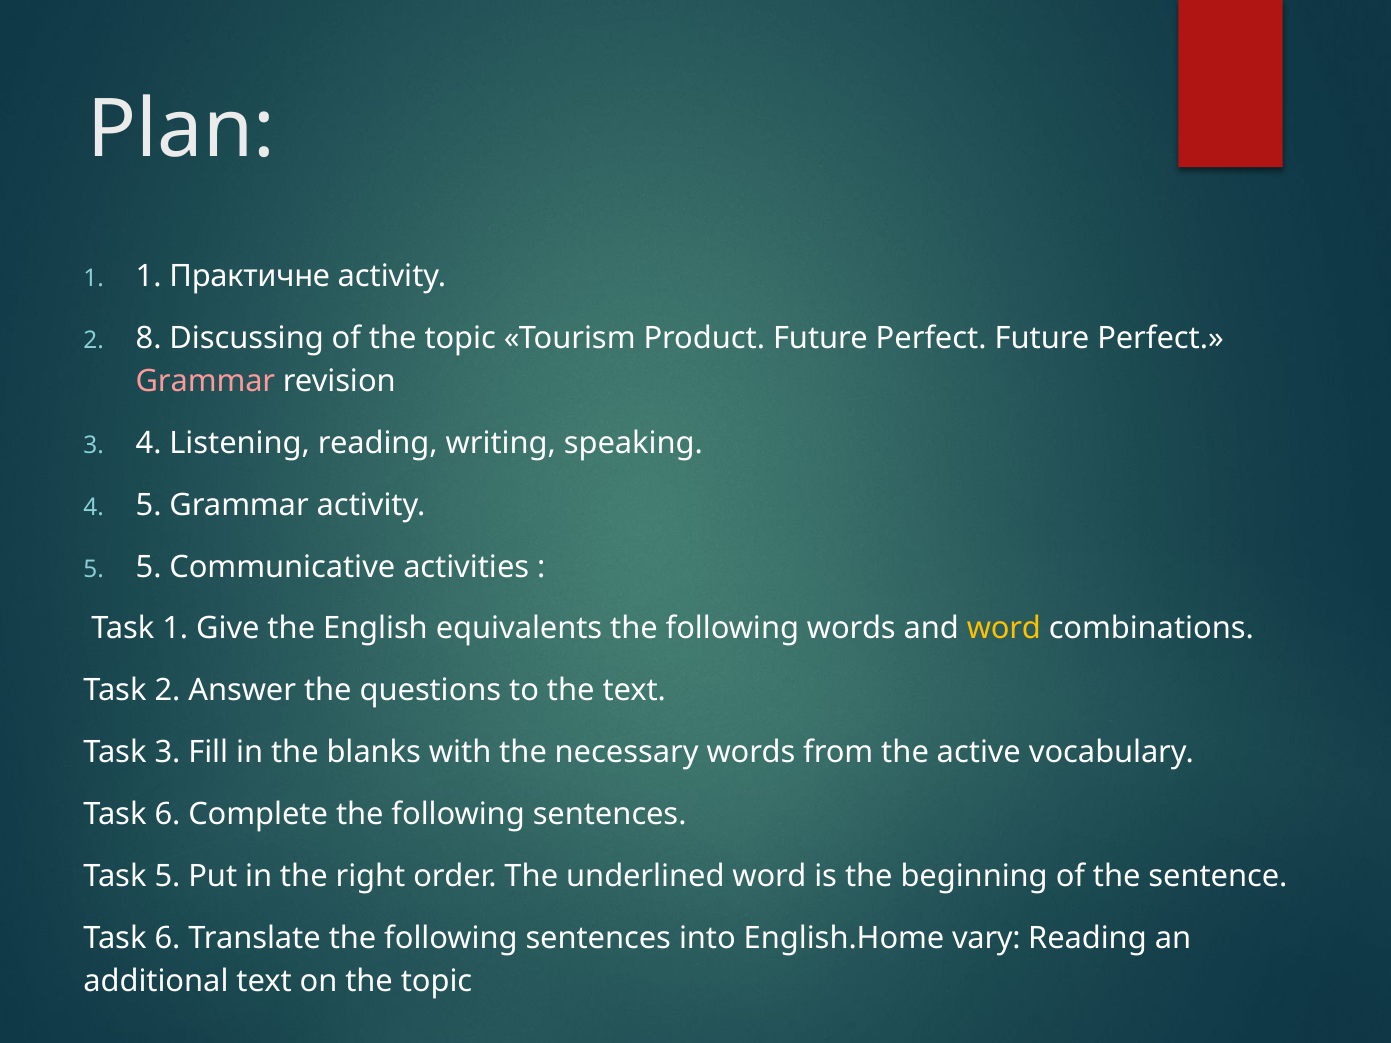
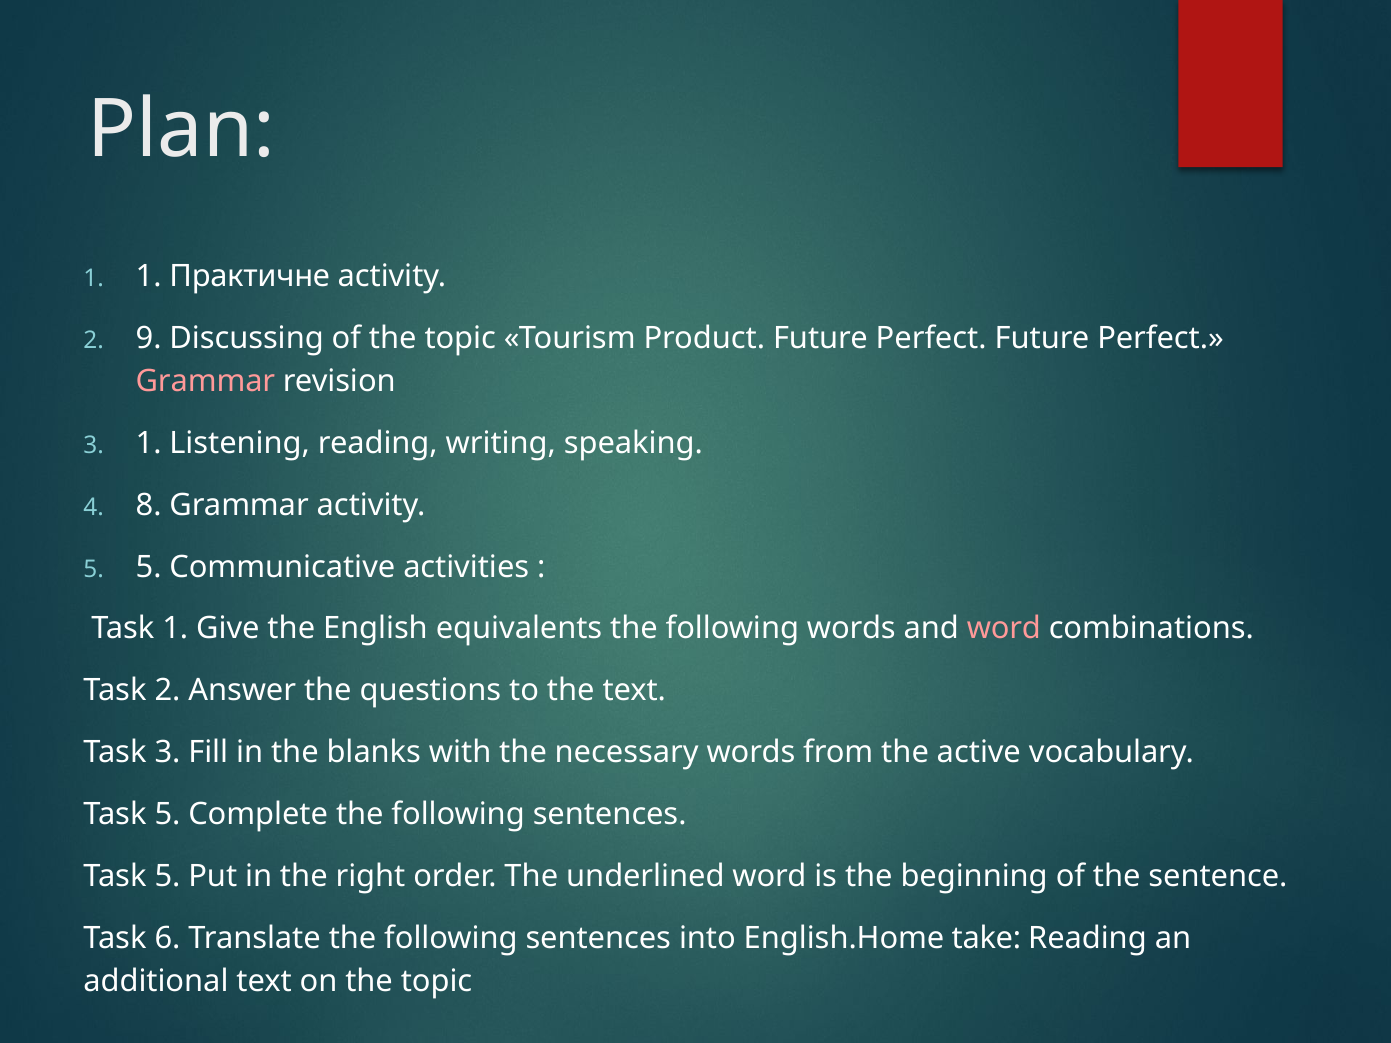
8: 8 -> 9 (149, 339)
3 4: 4 -> 1 (149, 443)
4 5: 5 -> 8 (149, 505)
word colour: yellow -> pink (1004, 629)
6: 6 -> 5 (167, 815)
vary: vary -> take (986, 939)
